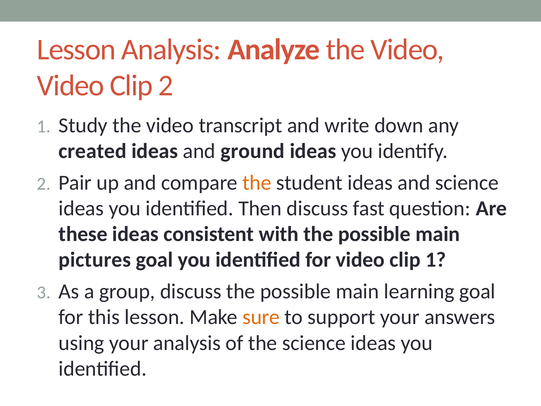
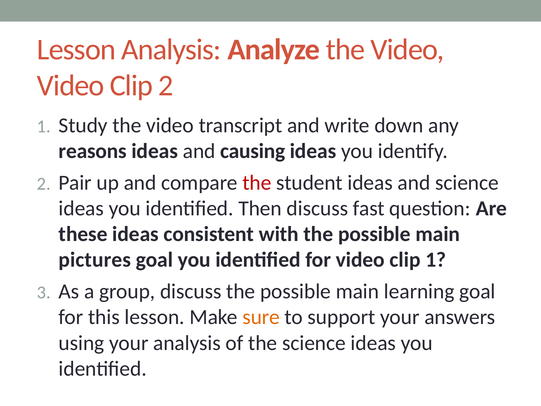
created: created -> reasons (93, 151)
ground: ground -> causing (253, 151)
the colour: orange -> red (257, 183)
